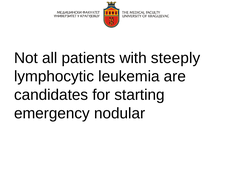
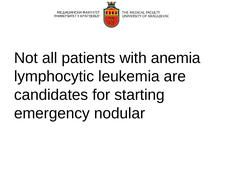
steeply: steeply -> anemia (176, 58)
